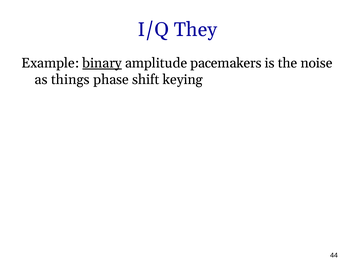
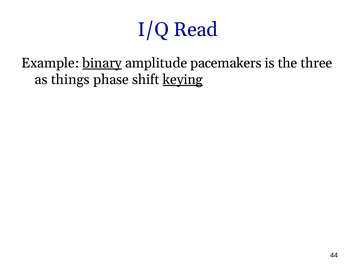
They: They -> Read (196, 30)
noise: noise -> three (316, 63)
keying underline: none -> present (183, 80)
